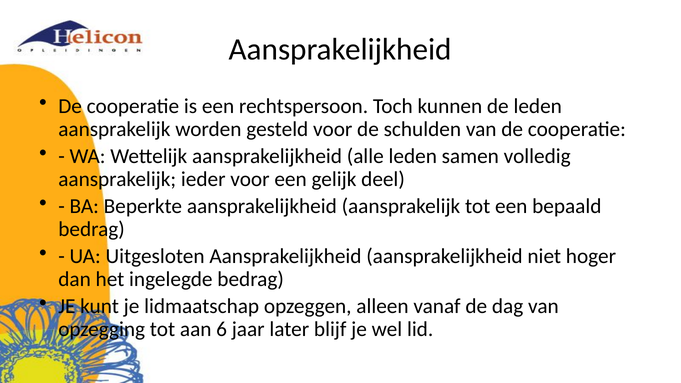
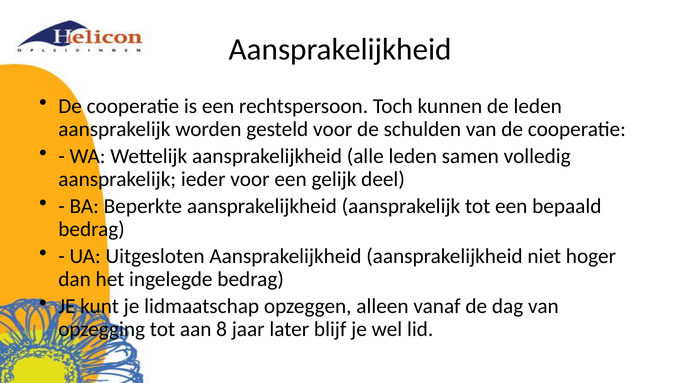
6: 6 -> 8 (222, 329)
